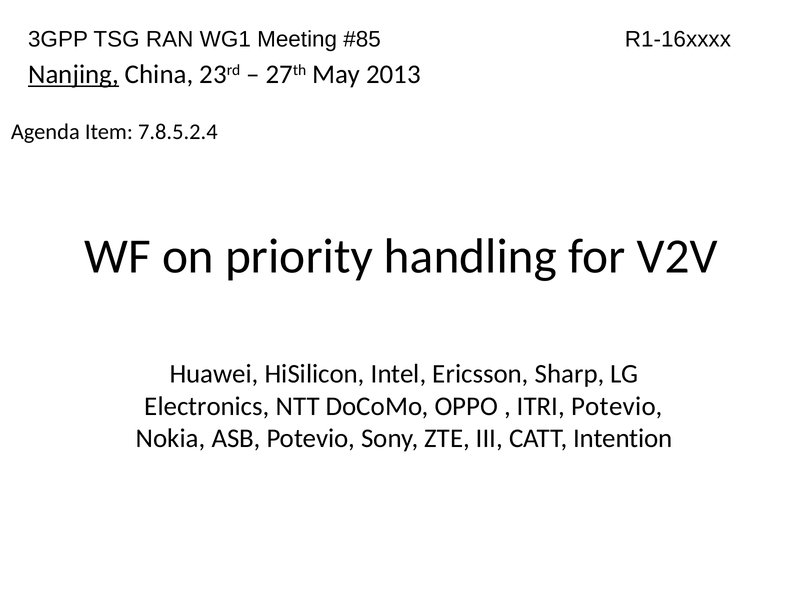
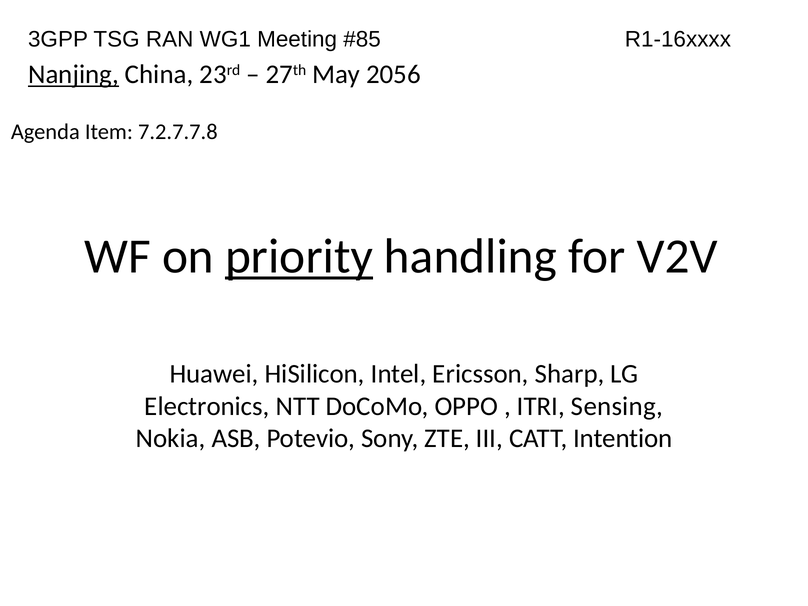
2013: 2013 -> 2056 (393, 75)
7.8.5.2.4: 7.8.5.2.4 -> 7.2.7.7.8 (178, 132)
priority underline: none -> present (299, 257)
ITRI Potevio: Potevio -> Sensing (617, 406)
